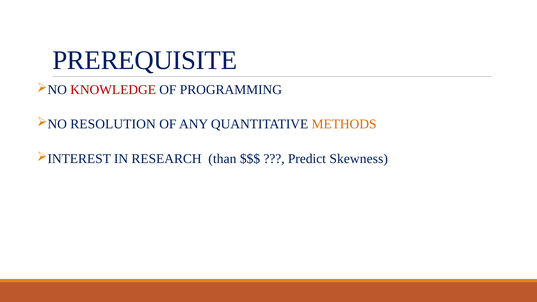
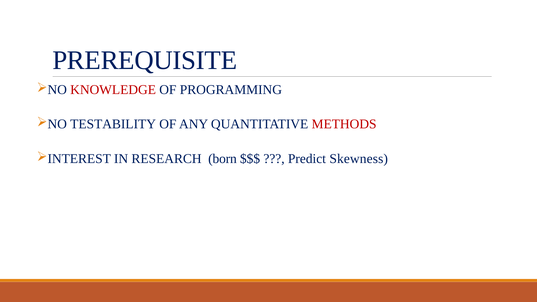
RESOLUTION: RESOLUTION -> TESTABILITY (113, 124)
METHODS colour: orange -> red (344, 124)
than: than -> born (223, 159)
